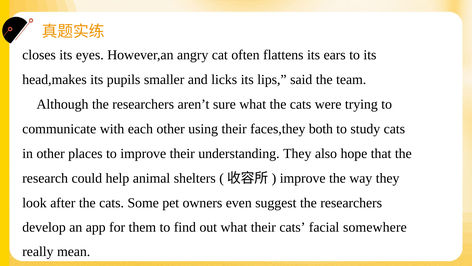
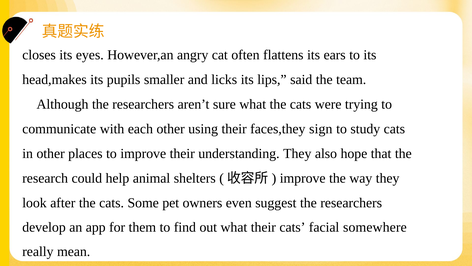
both: both -> sign (321, 129)
